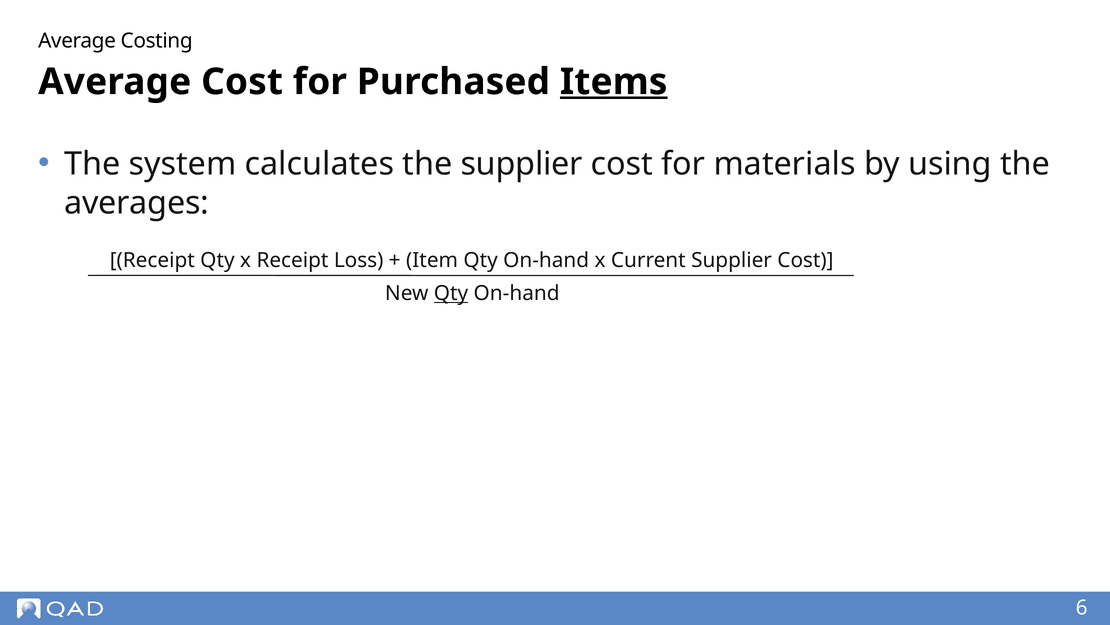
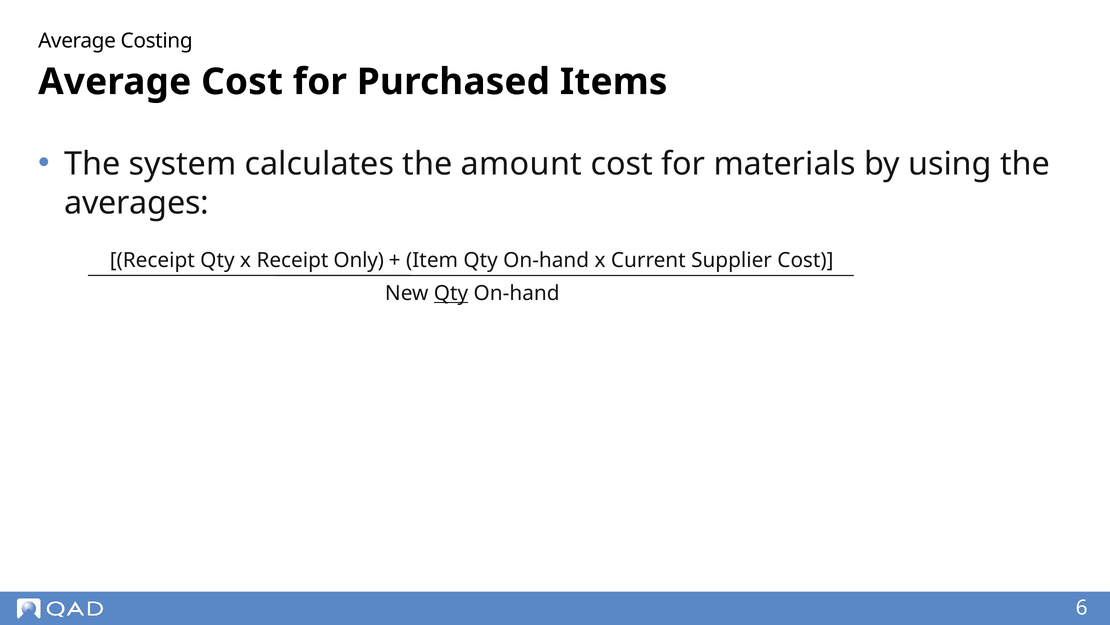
Items underline: present -> none (614, 82)
the supplier: supplier -> amount (521, 164)
Loss: Loss -> Only (359, 260)
